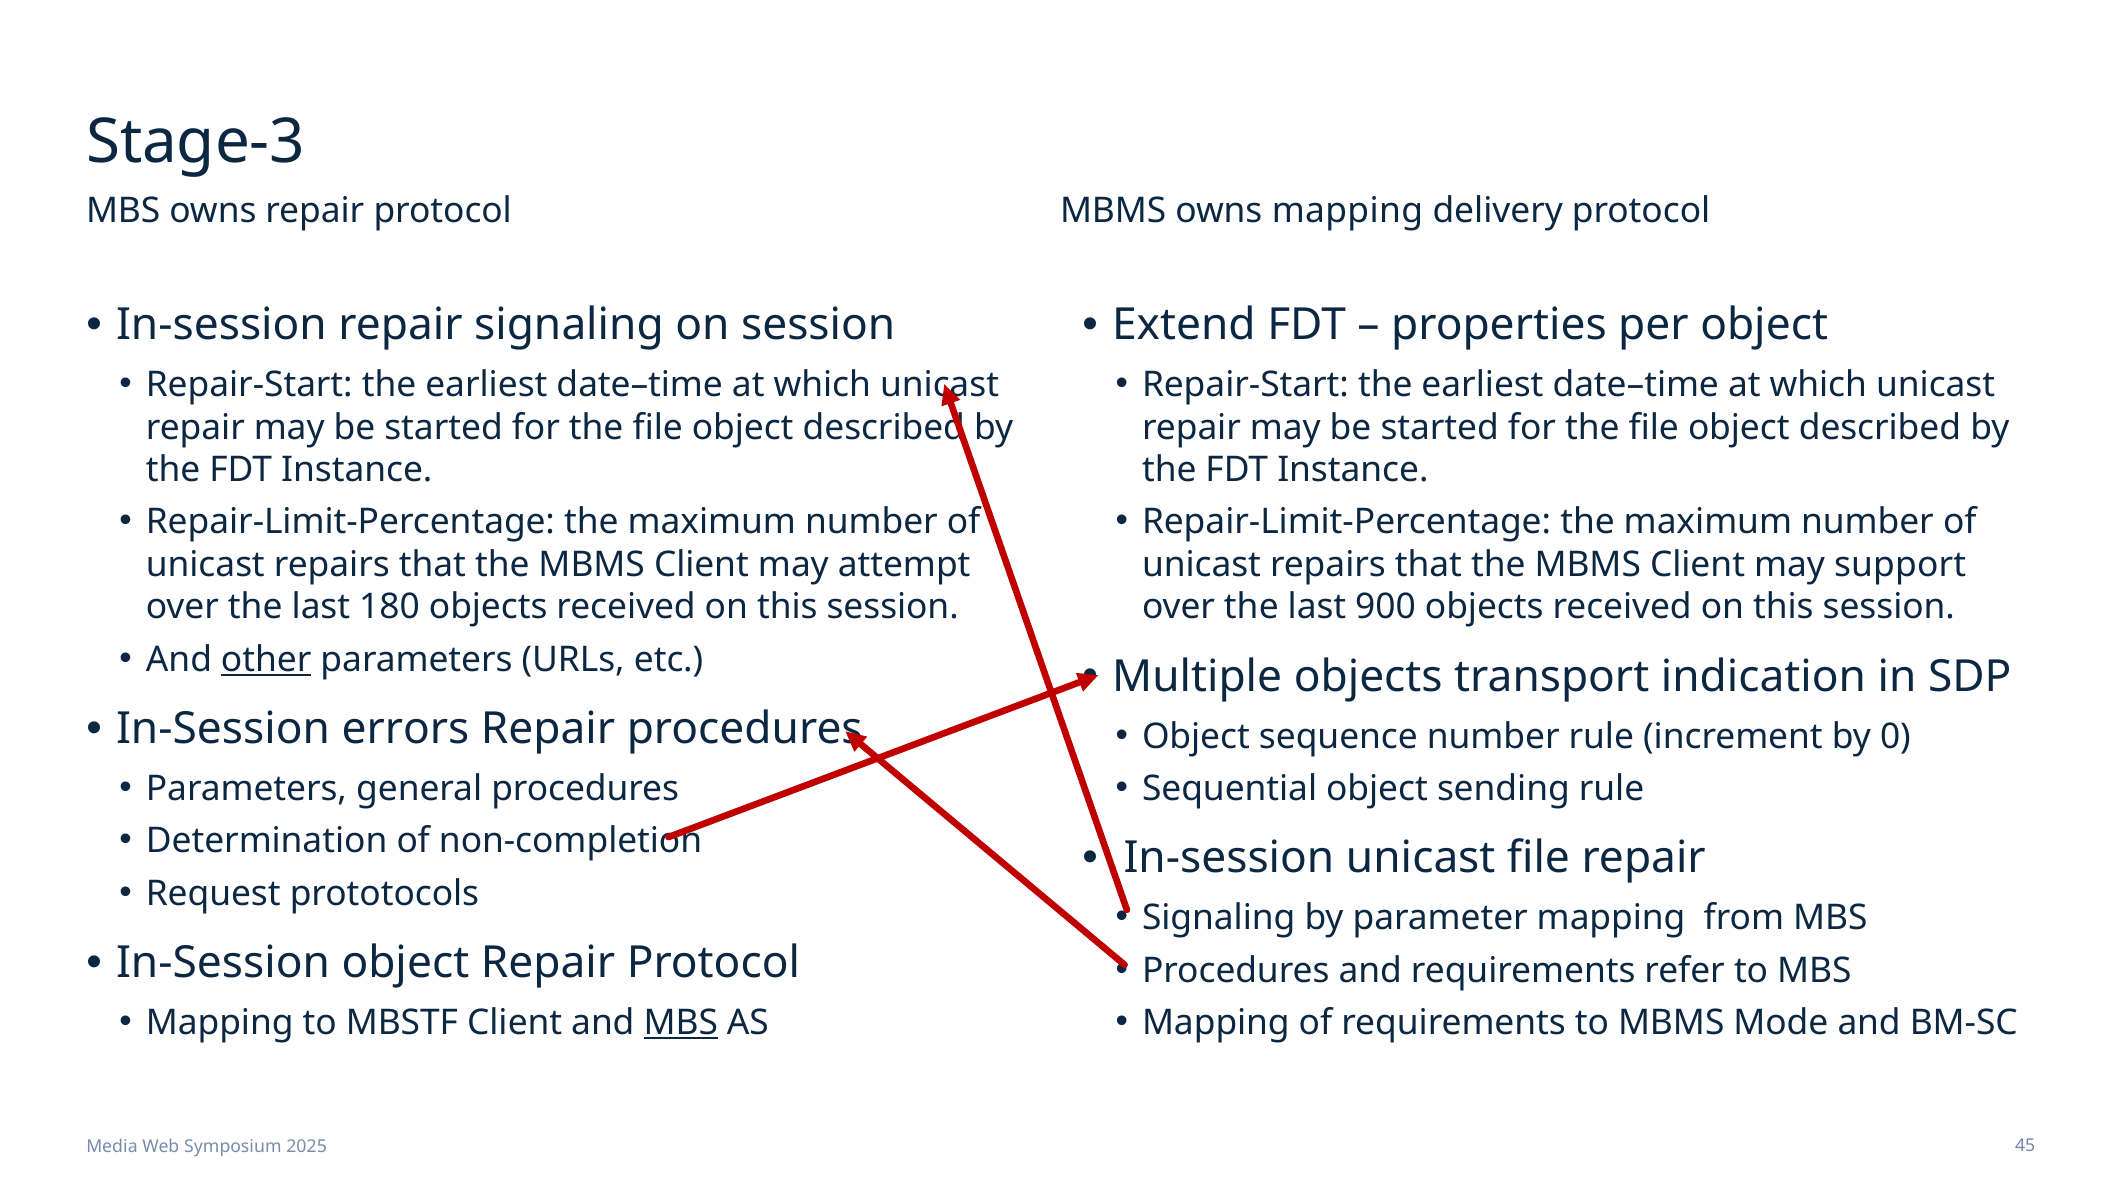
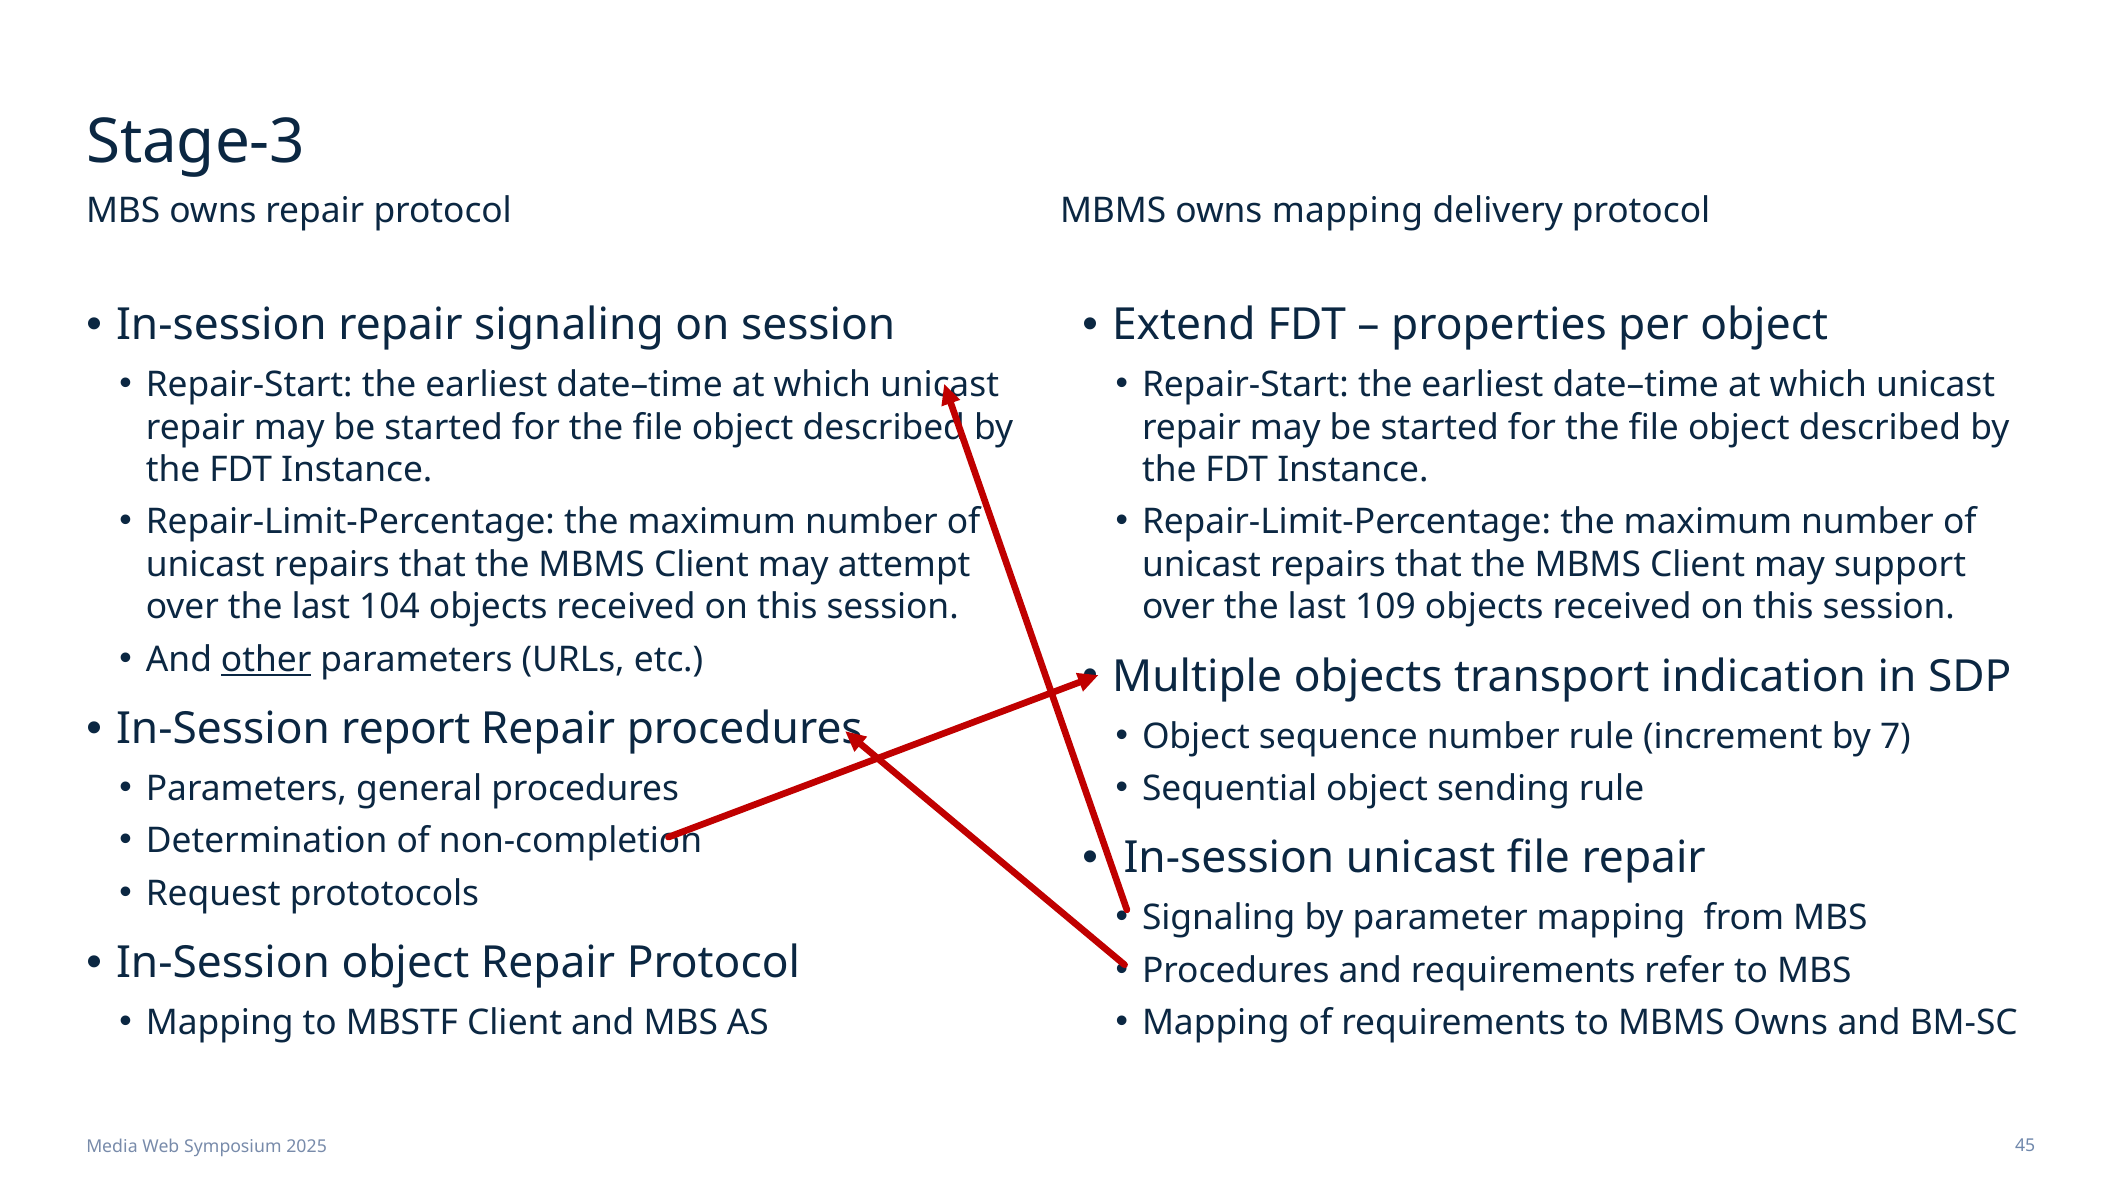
180: 180 -> 104 (389, 607)
900: 900 -> 109 (1386, 607)
errors: errors -> report (406, 729)
0: 0 -> 7 (1895, 737)
MBS underline: present -> none (681, 1023)
to MBMS Mode: Mode -> Owns (1781, 1023)
